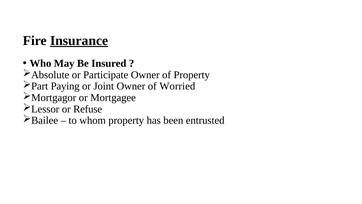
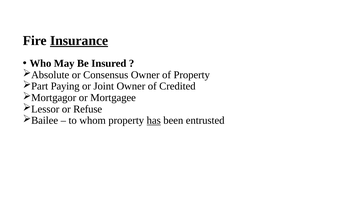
Participate: Participate -> Consensus (106, 75)
Worried: Worried -> Credited (177, 86)
has underline: none -> present (154, 120)
